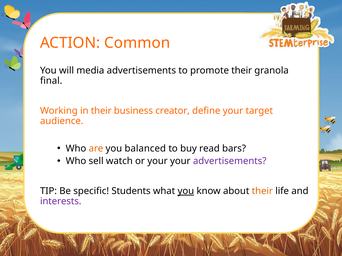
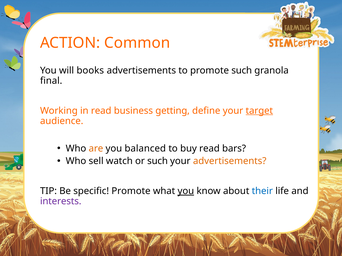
media: media -> books (90, 71)
promote their: their -> such (242, 71)
in their: their -> read (101, 111)
creator: creator -> getting (173, 111)
target underline: none -> present (259, 111)
or your: your -> such (158, 161)
advertisements colour: purple -> orange (230, 161)
specific Students: Students -> Promote (131, 191)
their colour: orange -> blue (262, 191)
